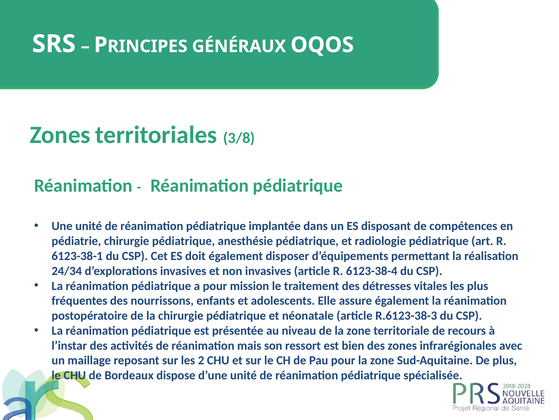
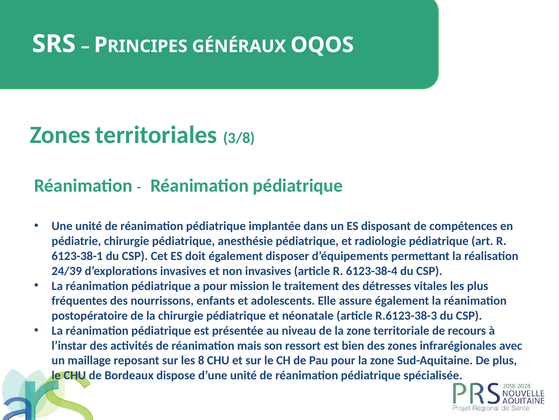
24/34: 24/34 -> 24/39 (67, 270)
2: 2 -> 8 (201, 360)
